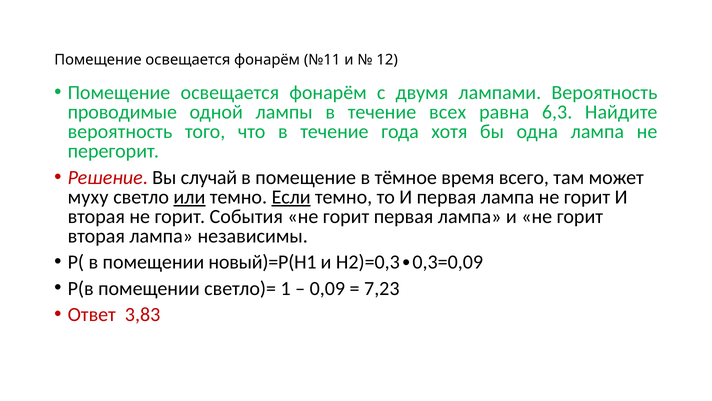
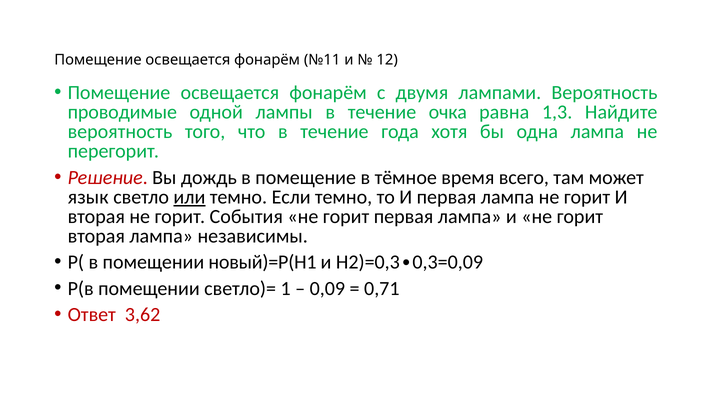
всех: всех -> очка (448, 112)
6,3: 6,3 -> 1,3 (557, 112)
случай: случай -> дождь (209, 177)
муху: муху -> язык (88, 197)
Если underline: present -> none (291, 197)
7,23: 7,23 -> 0,71 (382, 288)
3,83: 3,83 -> 3,62 (143, 314)
